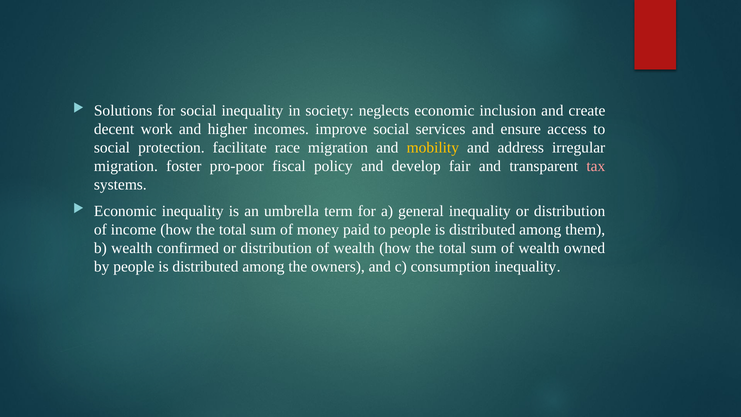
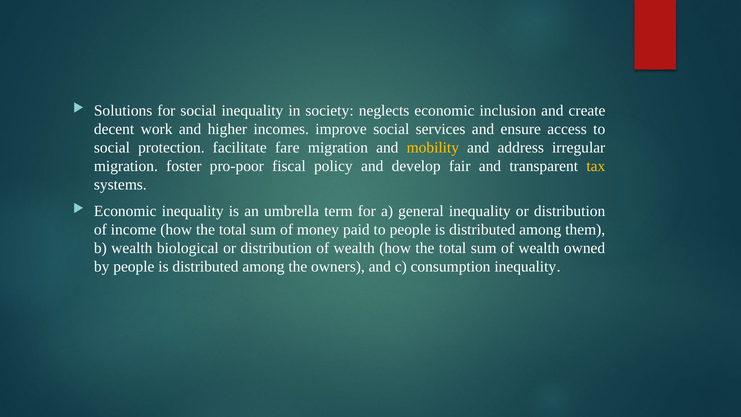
race: race -> fare (287, 148)
tax colour: pink -> yellow (596, 166)
confirmed: confirmed -> biological (188, 248)
